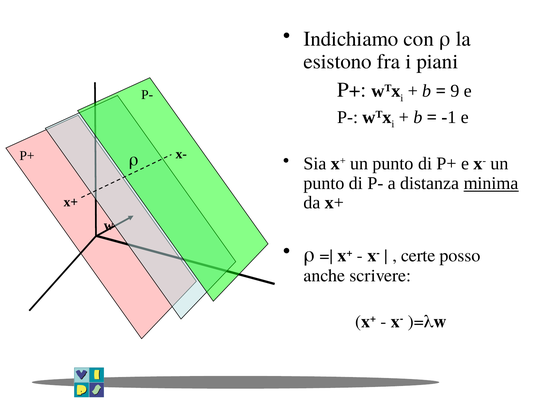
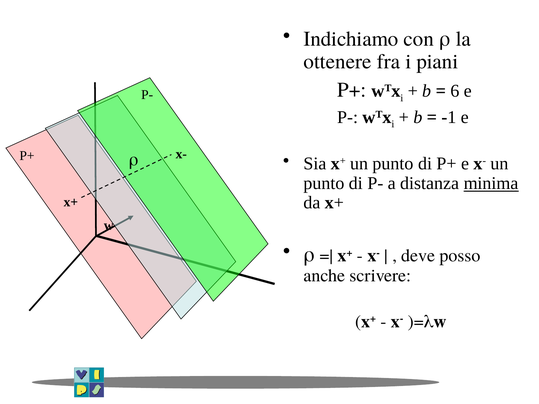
esistono: esistono -> ottenere (338, 62)
9: 9 -> 6 (455, 91)
certe: certe -> deve (418, 256)
